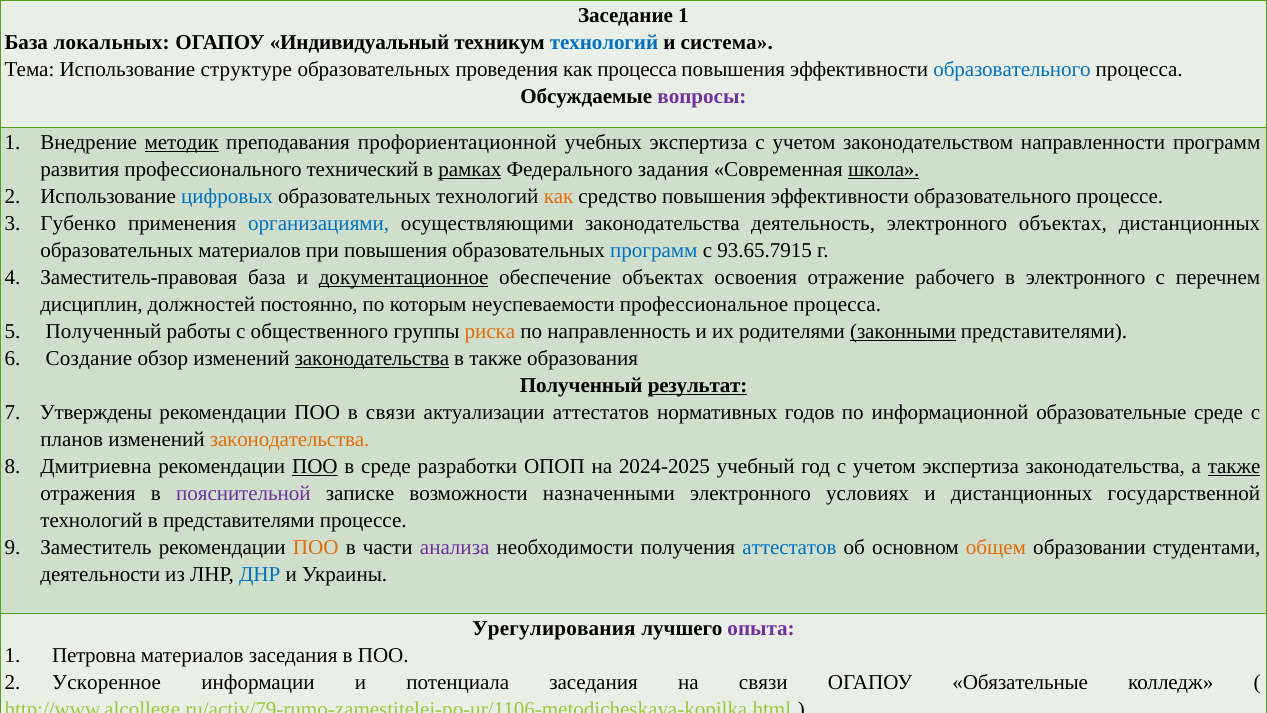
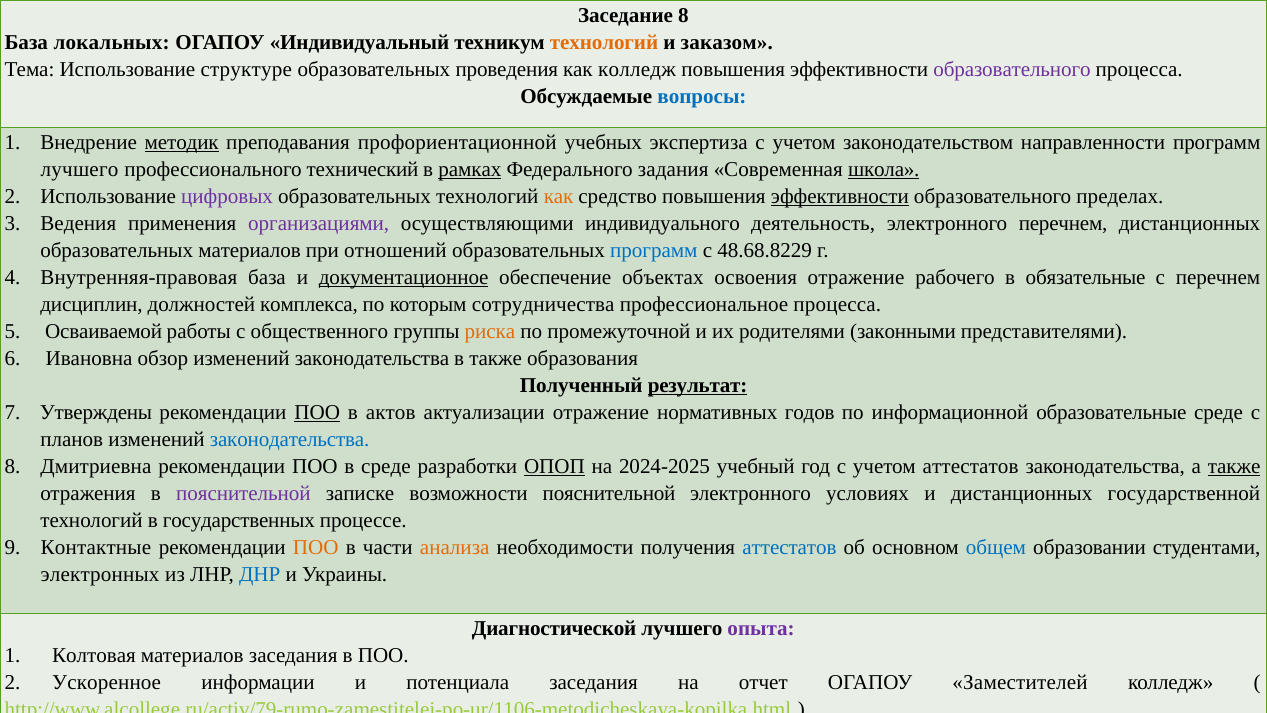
Заседание 1: 1 -> 8 (683, 15)
технологий colour: blue -> orange (604, 42)
система: система -> заказом (727, 42)
как процесса: процесса -> колледж (637, 69)
образовательного colour: blue -> purple (1012, 69)
вопросы colour: purple -> blue (702, 96)
развития: развития -> лучшего (80, 170)
цифровых colour: blue -> purple (227, 197)
эффективности underline: none -> present (840, 197)
образовательного процессе: процессе -> пределах (1120, 197)
Губенко: Губенко -> Ведения (78, 224)
организациями colour: blue -> purple (319, 224)
осуществляющими законодательства: законодательства -> индивидуального (663, 224)
электронного объектах: объектах -> перечнем (1063, 224)
при повышения: повышения -> отношений (395, 251)
93.65.7915: 93.65.7915 -> 48.68.8229 (765, 251)
Заместитель-правовая: Заместитель-правовая -> Внутренняя-правовая (139, 278)
в электронного: электронного -> обязательные (1086, 278)
постоянно: постоянно -> комплекса (309, 304)
неуспеваемости: неуспеваемости -> сотрудничества (543, 304)
Полученный: Полученный -> Осваиваемой (104, 331)
направленность: направленность -> промежуточной (619, 331)
законными underline: present -> none (903, 331)
Создание: Создание -> Ивановна (89, 358)
законодательства underline: present -> none (372, 358)
ПОО underline: none -> present (317, 412)
в связи: связи -> актов (391, 412)
актуализации аттестатов: аттестатов -> отражение (601, 412)
законодательства colour: orange -> blue (290, 439)
ПОО underline: present -> none (315, 466)
ОПОП underline: none -> present (554, 466)
учетом экспертиза: экспертиза -> аттестатов (971, 466)
возможности назначенными: назначенными -> пояснительной (609, 493)
в представителями: представителями -> государственных (239, 520)
Заместитель: Заместитель -> Контактные (96, 547)
анализа colour: purple -> orange (455, 547)
общем colour: orange -> blue (996, 547)
деятельности: деятельности -> электронных (100, 574)
Урегулирования: Урегулирования -> Диагностической (554, 628)
Петровна: Петровна -> Колтовая (94, 655)
на связи: связи -> отчет (763, 682)
Обязательные: Обязательные -> Заместителей (1020, 682)
